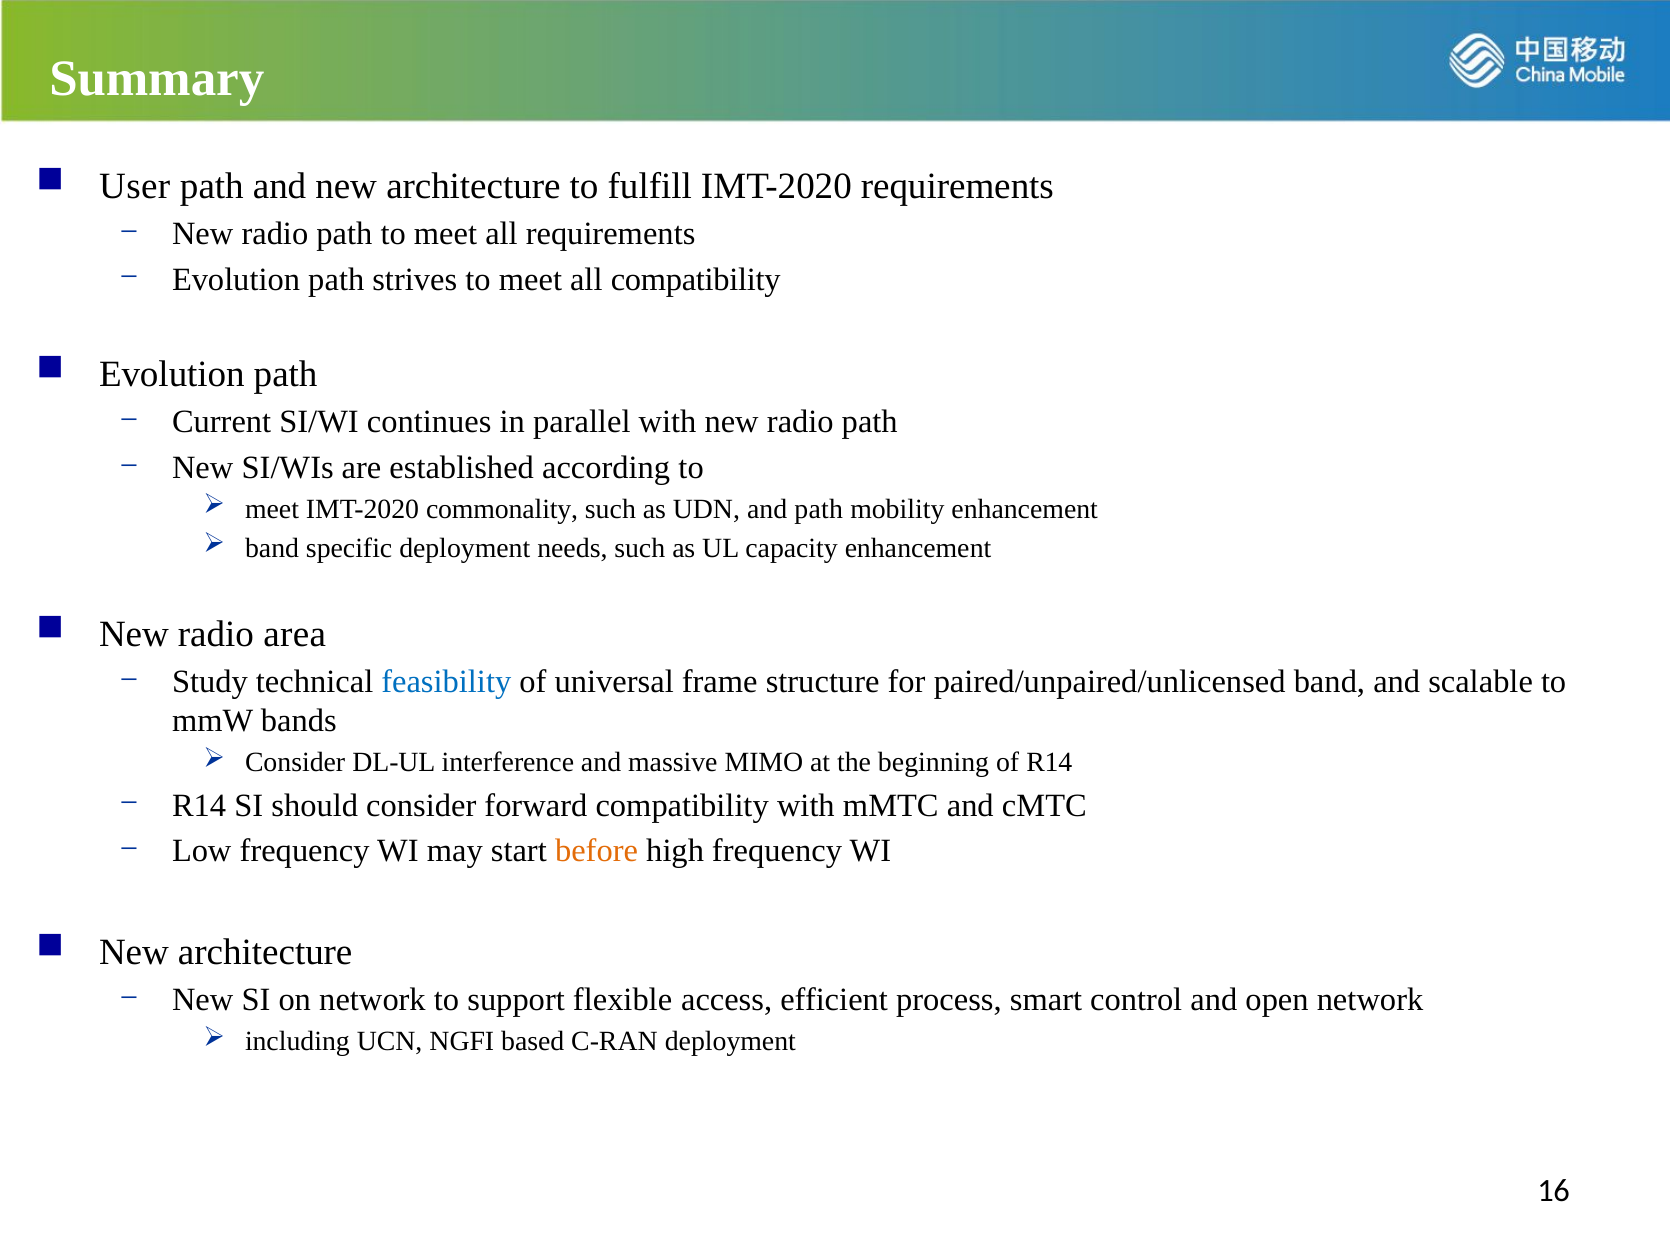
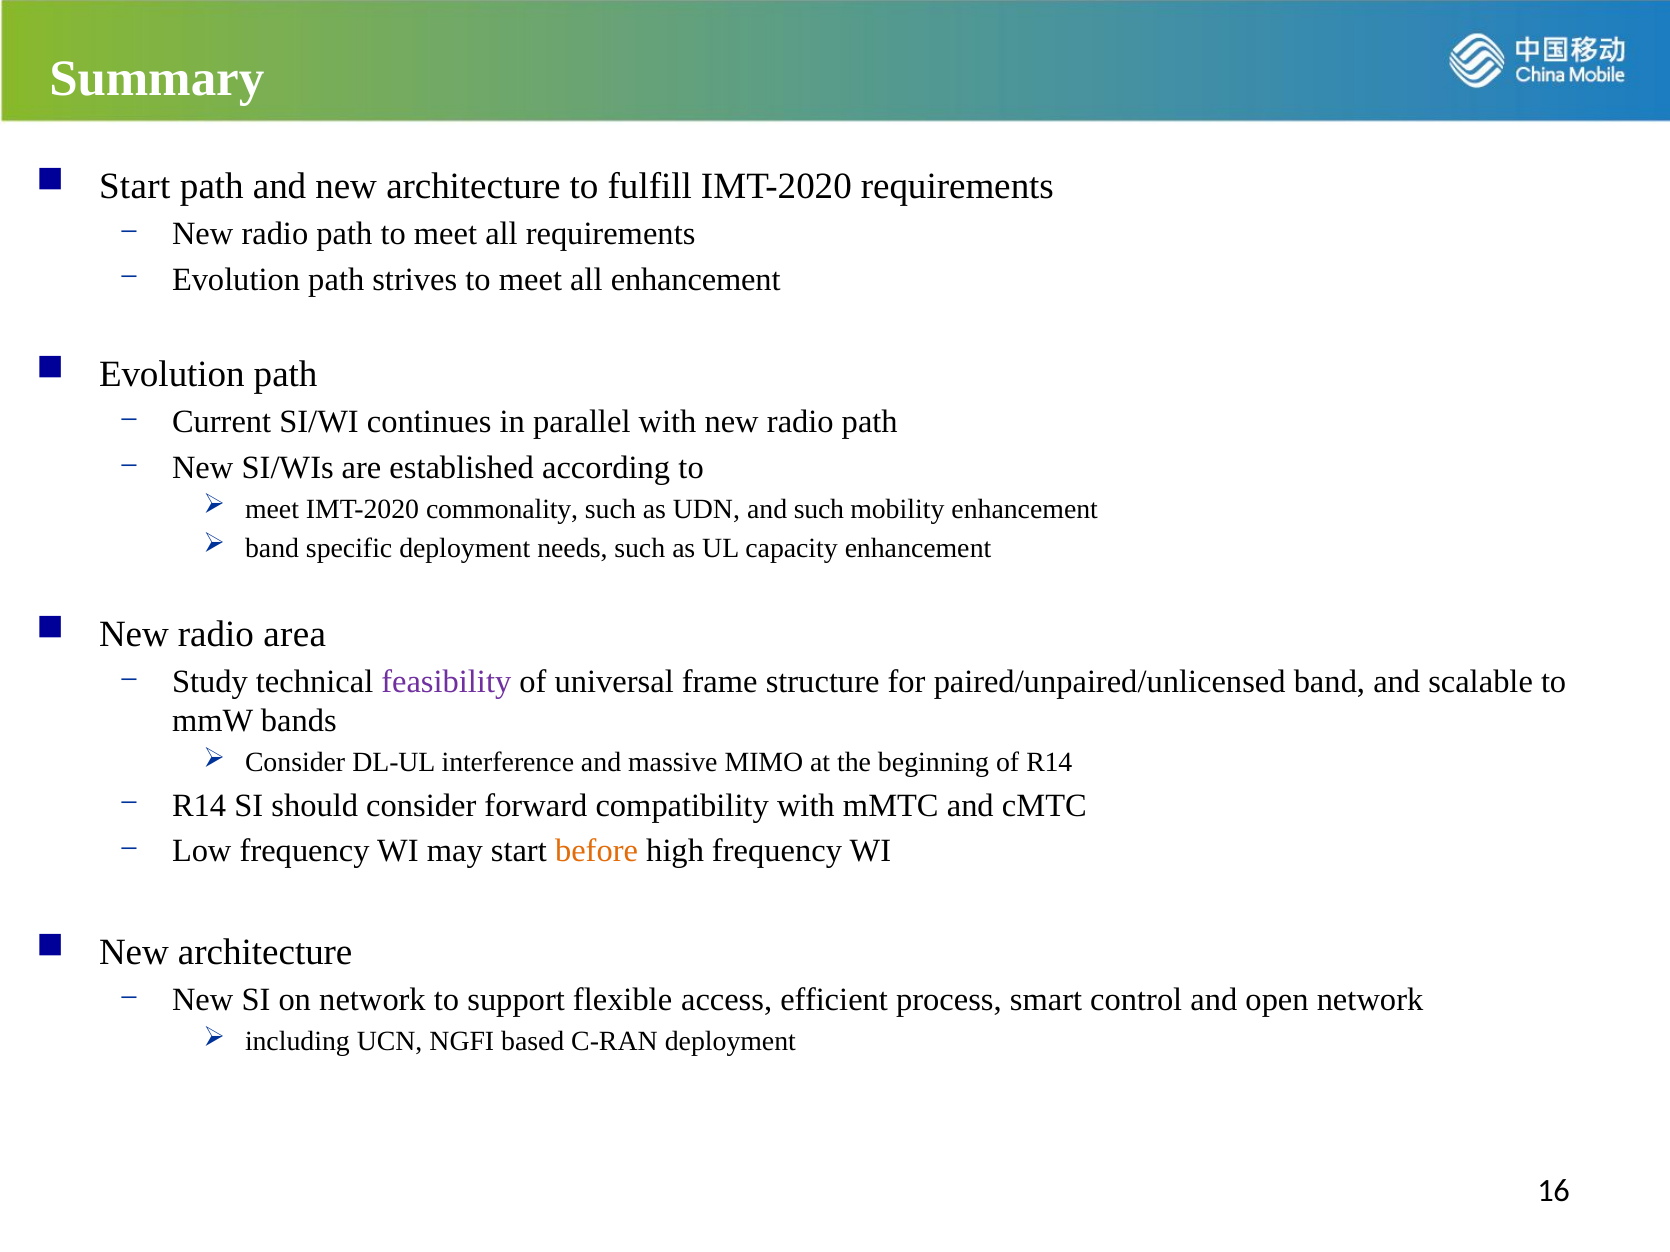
User: User -> Start (135, 186)
all compatibility: compatibility -> enhancement (696, 279)
and path: path -> such (819, 509)
feasibility colour: blue -> purple (446, 682)
